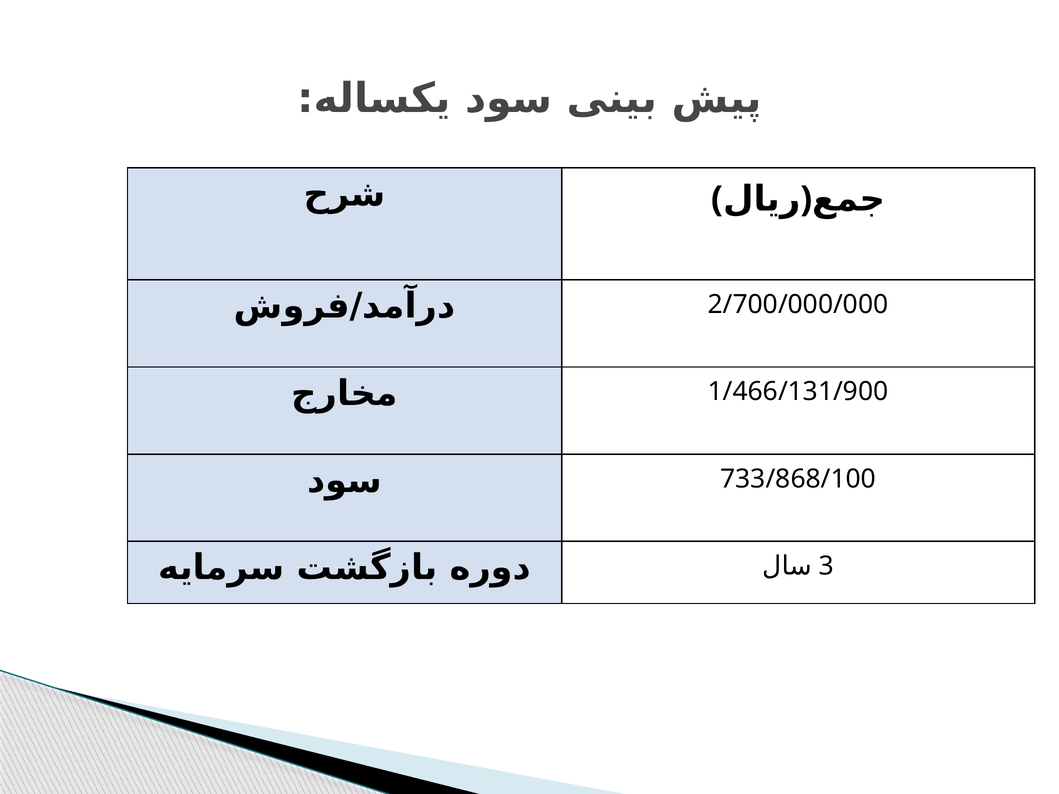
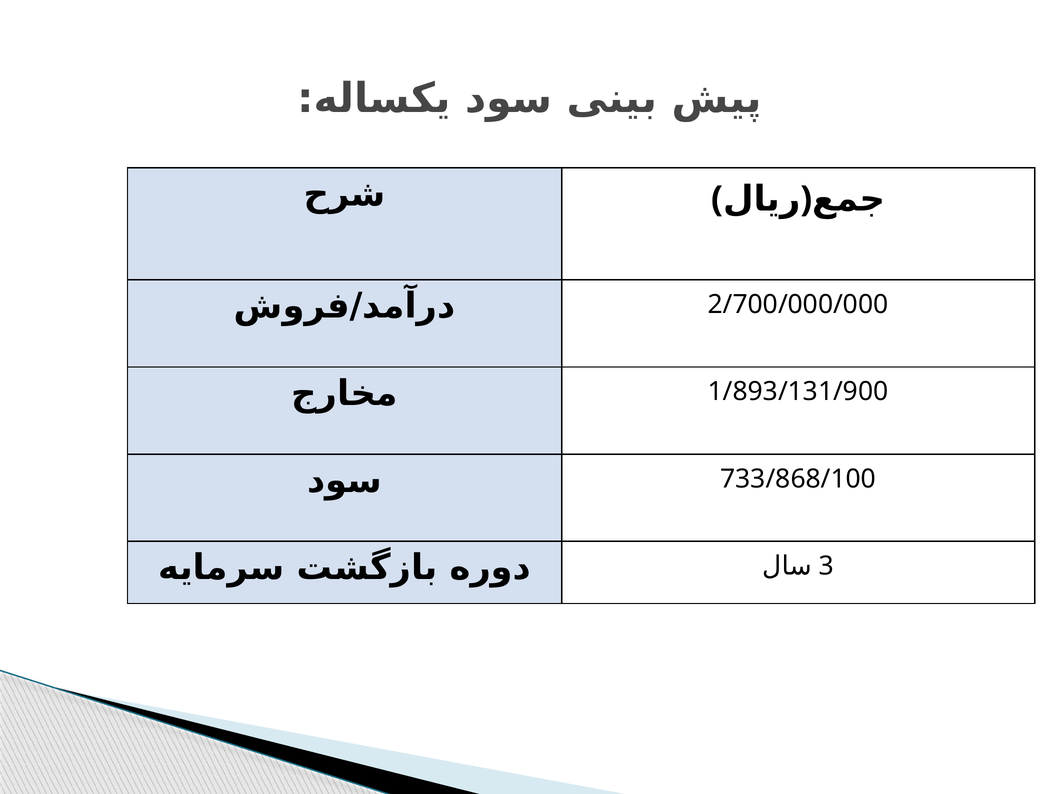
1/466/131/900: 1/466/131/900 -> 1/893/131/900 (798, 392)
